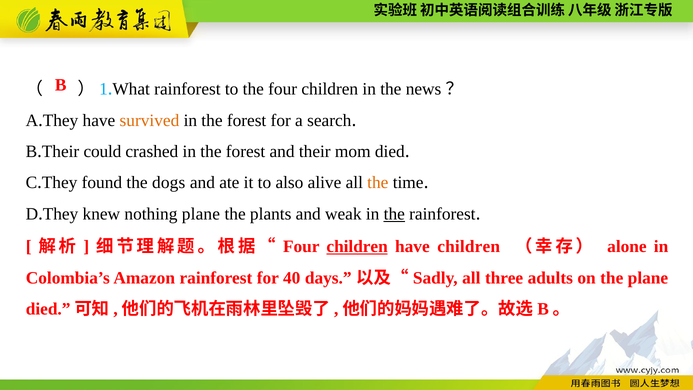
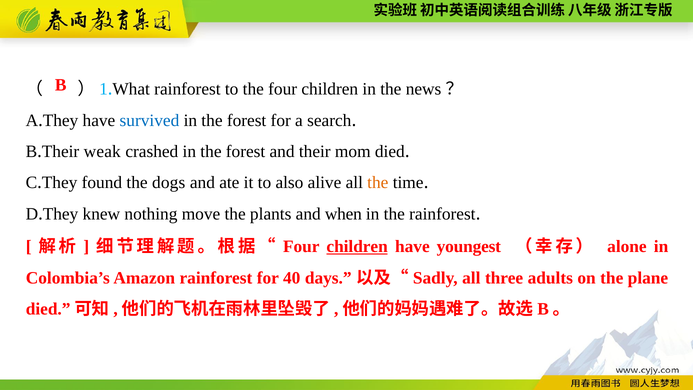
survived colour: orange -> blue (149, 120)
could: could -> weak (102, 151)
nothing plane: plane -> move (201, 214)
weak: weak -> when (343, 214)
the underline: present -> none (394, 214)
have children: children -> youngest (469, 247)
